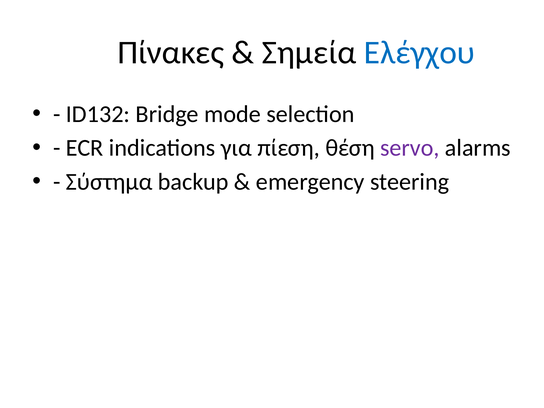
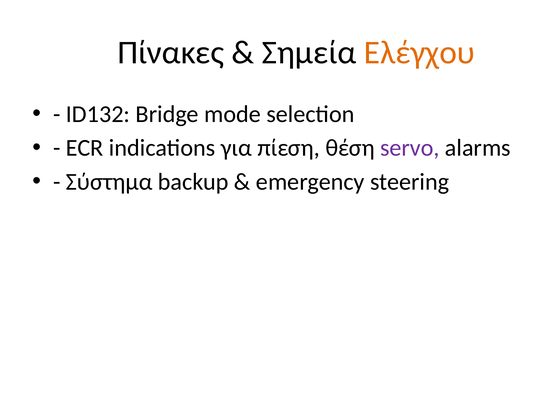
Ελέγχου colour: blue -> orange (419, 53)
